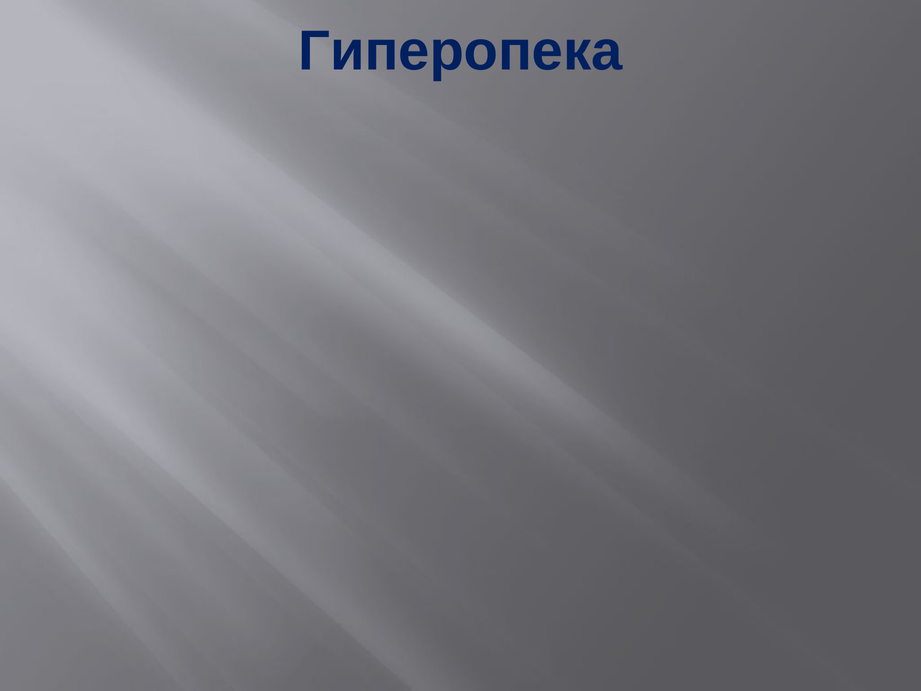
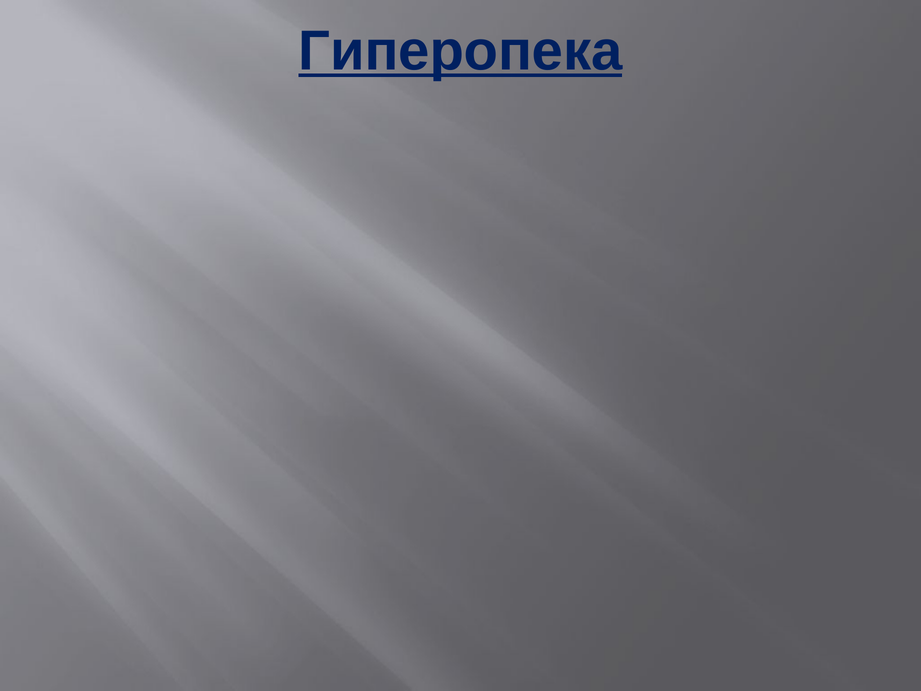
Гиперопека underline: none -> present (460, 51)
